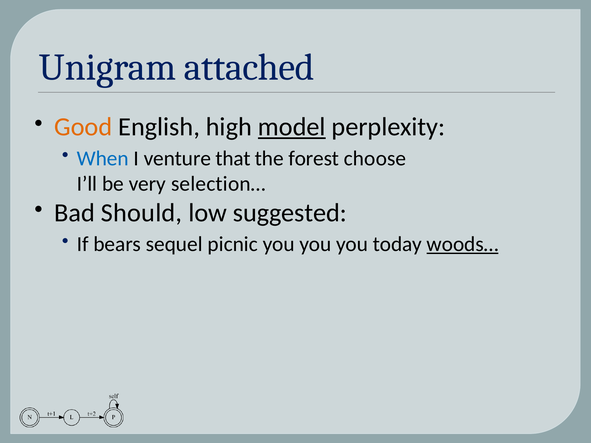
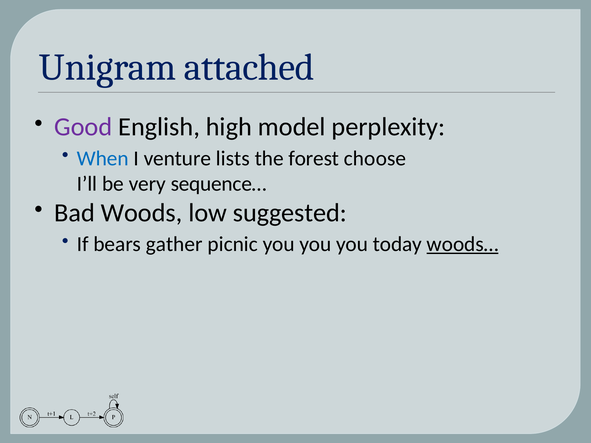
Good colour: orange -> purple (83, 127)
model underline: present -> none (292, 127)
that: that -> lists (233, 158)
selection…: selection… -> sequence… (219, 184)
Should: Should -> Woods (142, 213)
sequel: sequel -> gather (174, 244)
